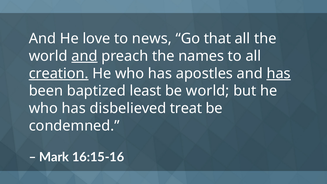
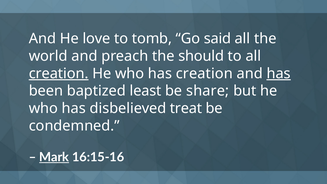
news: news -> tomb (152, 39)
that: that -> said (217, 39)
and underline: present -> none (84, 56)
names: names -> should (201, 56)
has apostles: apostles -> creation (204, 73)
be world: world -> share (208, 91)
Mark underline: none -> present (54, 157)
